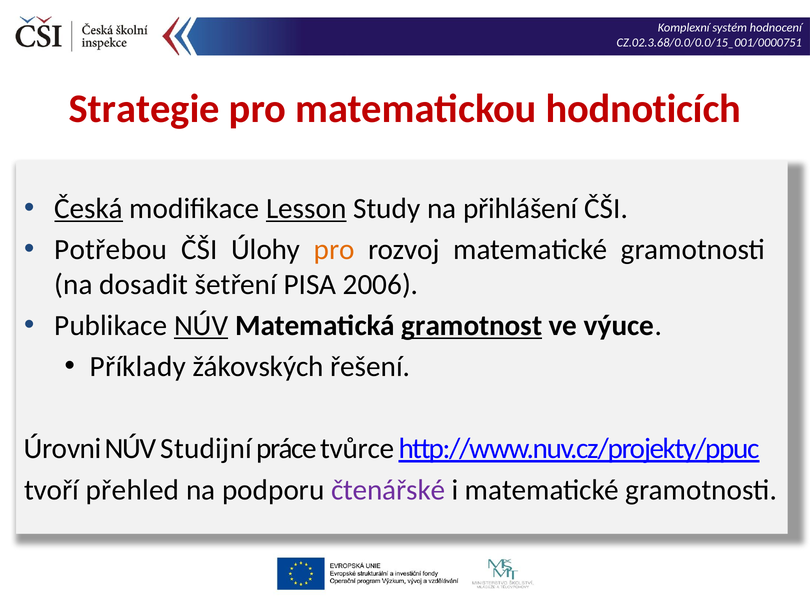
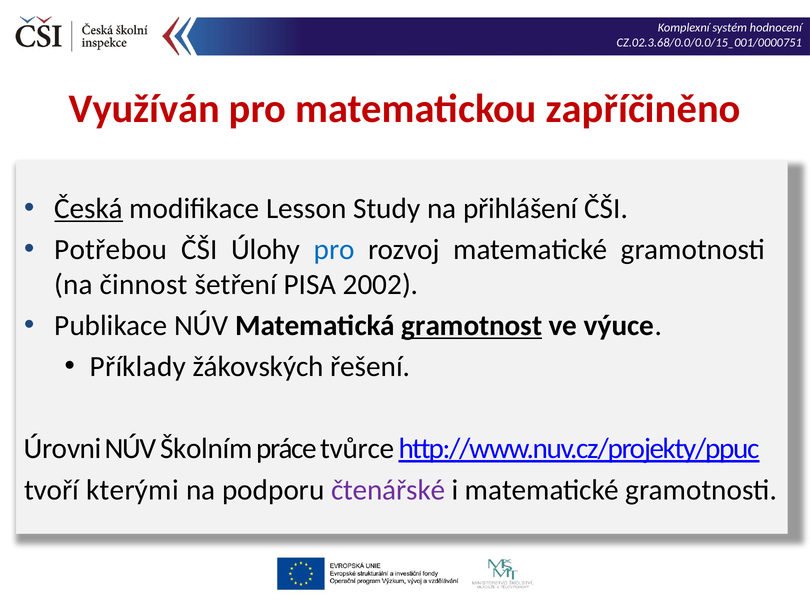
Strategie: Strategie -> Využíván (144, 109)
hodnoticích: hodnoticích -> zapříčiněno (643, 109)
Lesson underline: present -> none (306, 209)
pro colour: orange -> blue (334, 249)
dosadit: dosadit -> činnost (144, 285)
2006: 2006 -> 2002 (381, 285)
NÚV underline: present -> none (201, 325)
Studijní: Studijní -> Školním (206, 448)
přehled: přehled -> kterými (132, 490)
